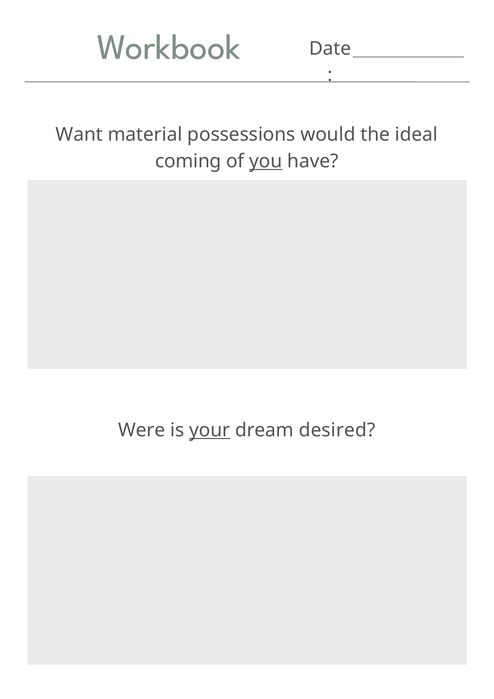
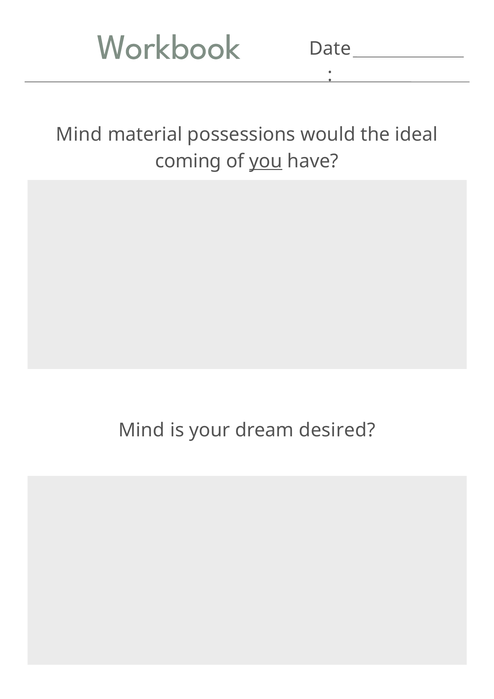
Want: Want -> Mind (79, 134)
Were: Were -> Mind (142, 430)
your underline: present -> none (210, 430)
